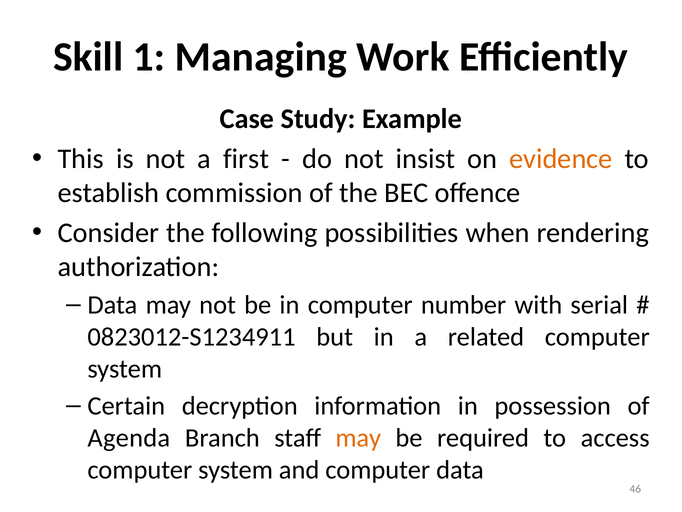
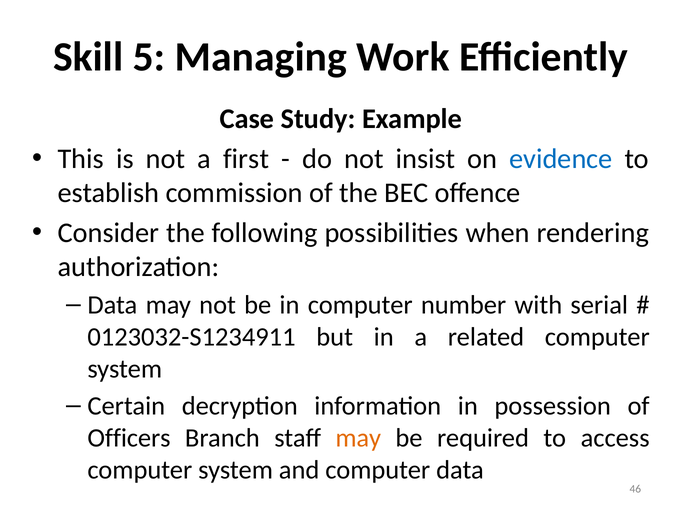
1: 1 -> 5 (149, 57)
evidence colour: orange -> blue (561, 159)
0823012-S1234911: 0823012-S1234911 -> 0123032-S1234911 (192, 337)
Agenda: Agenda -> Officers (129, 438)
